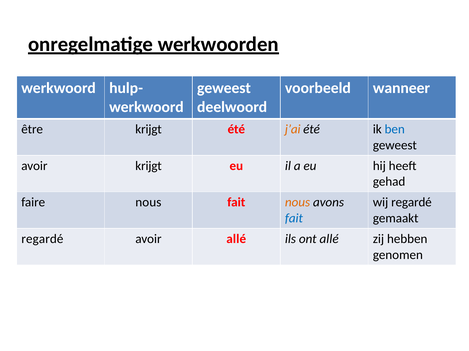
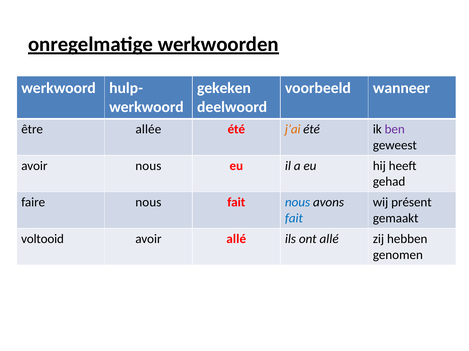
geweest: geweest -> gekeken (224, 88)
être krijgt: krijgt -> allée (148, 129)
ben colour: blue -> purple (395, 129)
avoir krijgt: krijgt -> nous (148, 166)
nous colour: orange -> blue (298, 203)
wij regardé: regardé -> présent (411, 203)
regardé: regardé -> voltooid (42, 239)
